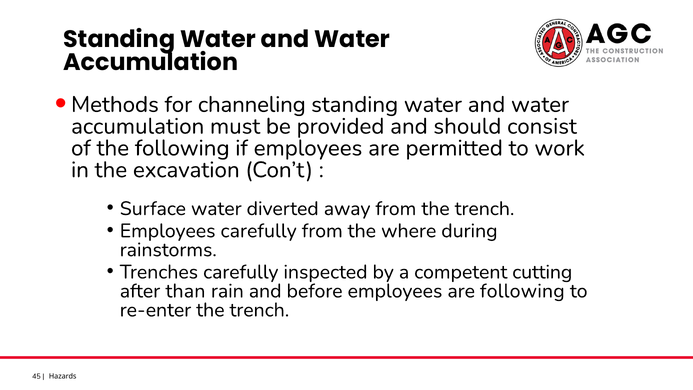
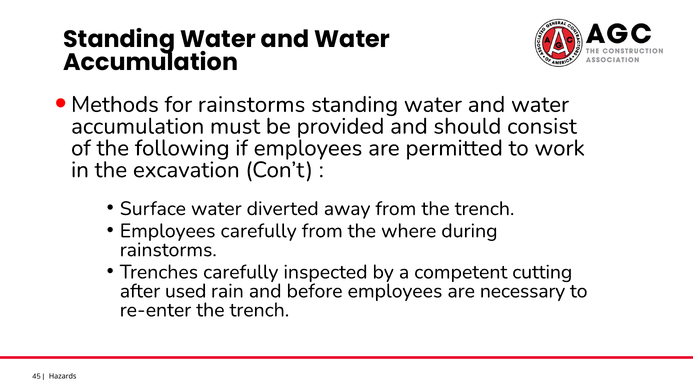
for channeling: channeling -> rainstorms (252, 104)
than: than -> used (186, 291)
are following: following -> necessary (523, 291)
